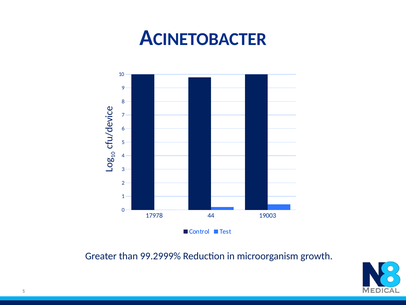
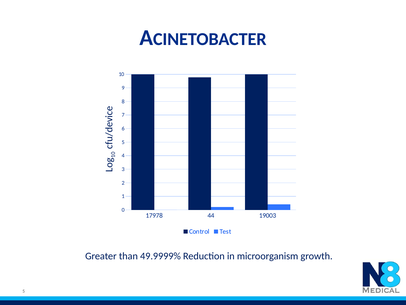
99.2999%: 99.2999% -> 49.9999% (160, 256)
